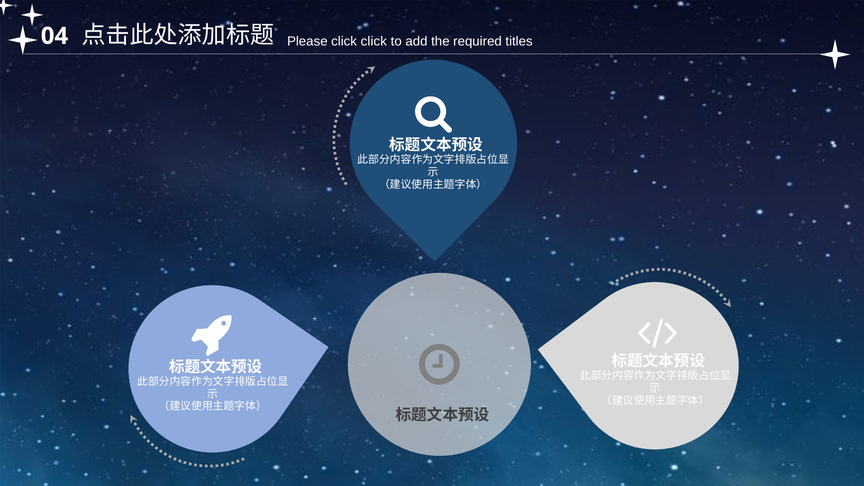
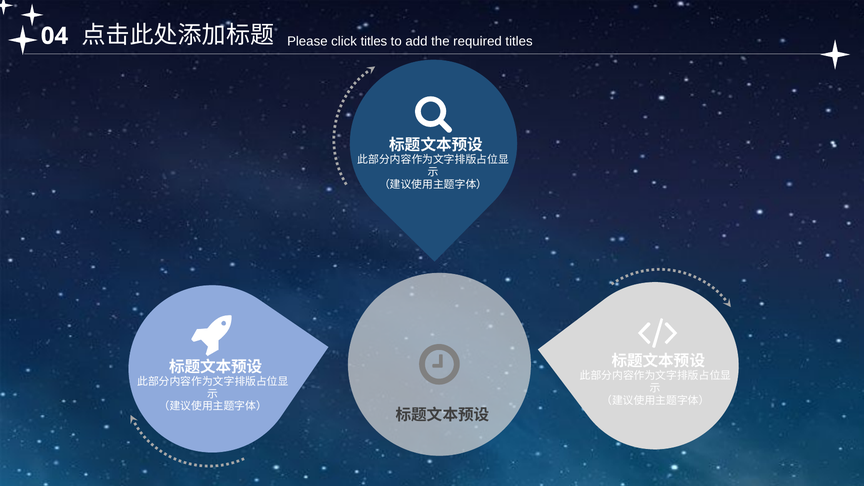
click click: click -> titles (374, 41)
